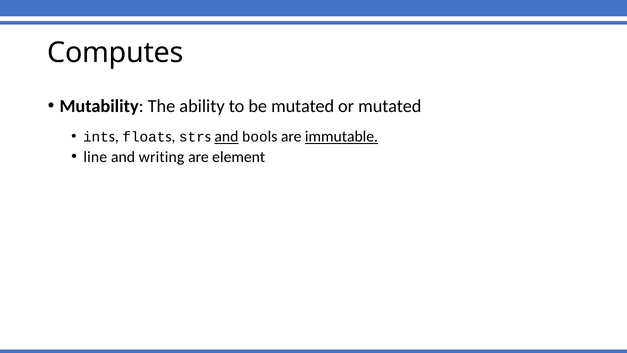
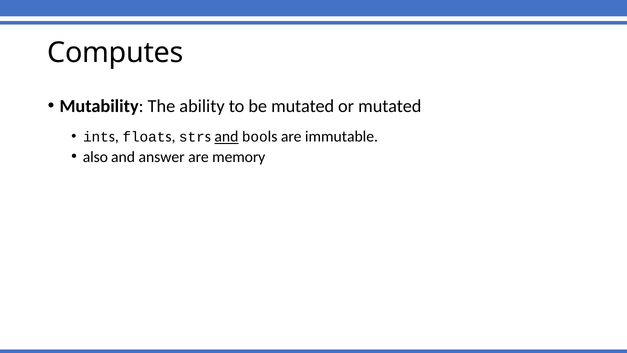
immutable underline: present -> none (342, 137)
line: line -> also (95, 157)
writing: writing -> answer (162, 157)
element: element -> memory (239, 157)
